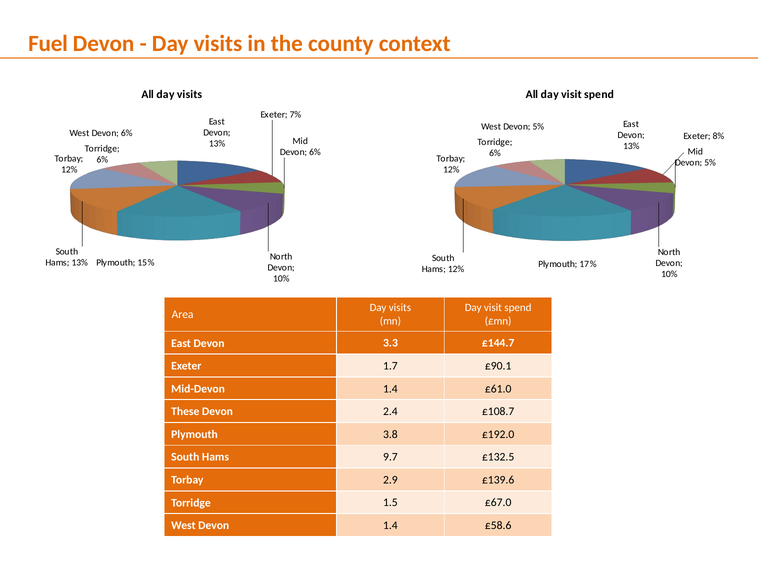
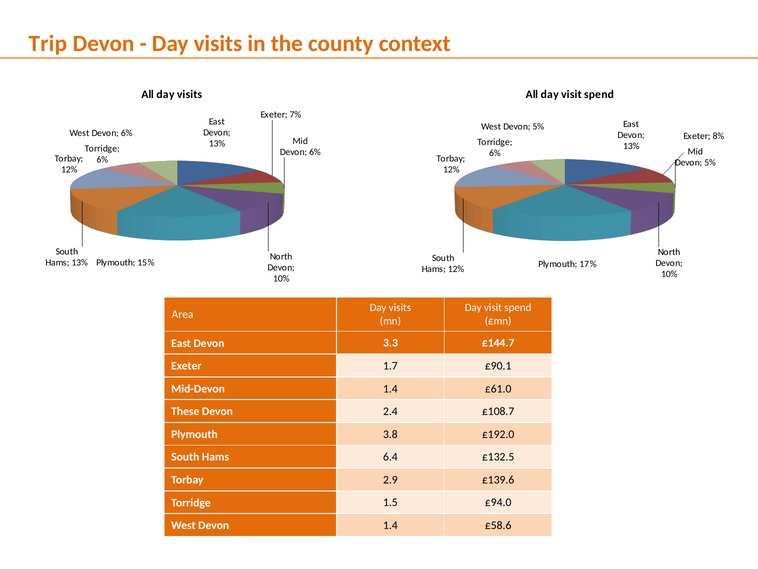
Fuel: Fuel -> Trip (48, 44)
9.7: 9.7 -> 6.4 (390, 457)
£67.0: £67.0 -> £94.0 (498, 502)
